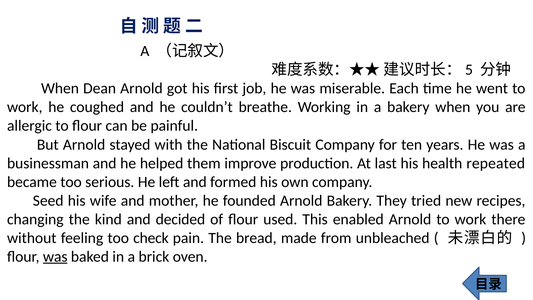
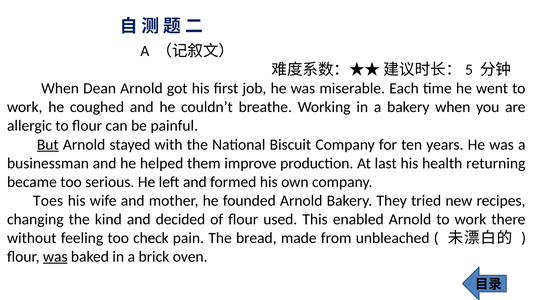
But underline: none -> present (48, 144)
repeated: repeated -> returning (496, 163)
Seed: Seed -> Toes (48, 200)
